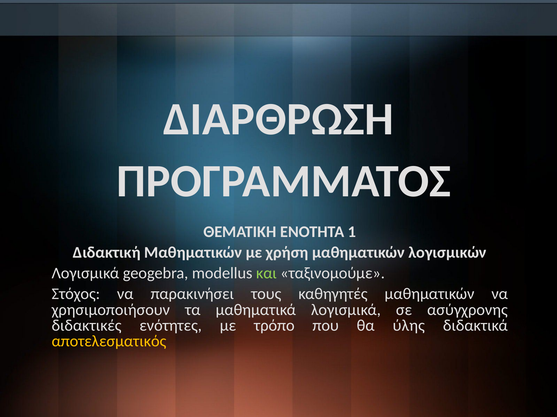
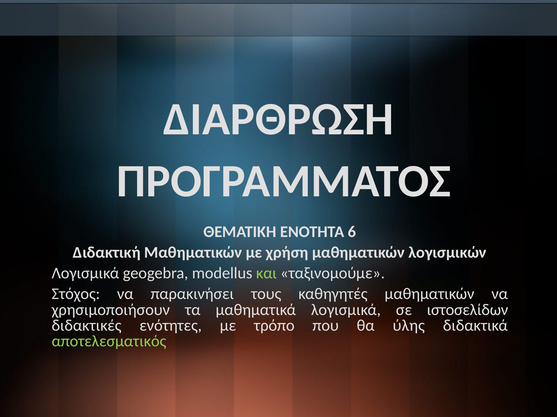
1: 1 -> 6 (352, 232)
ασύγχρονης: ασύγχρονης -> ιστοσελίδων (468, 310)
αποτελεσματικός colour: yellow -> light green (109, 342)
